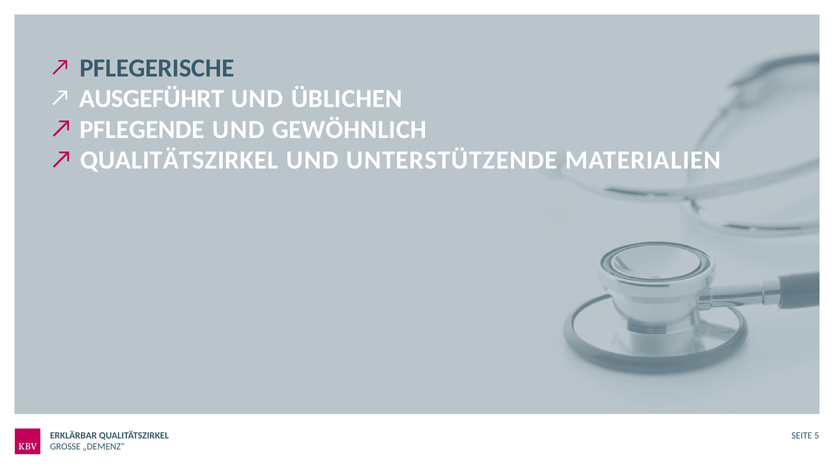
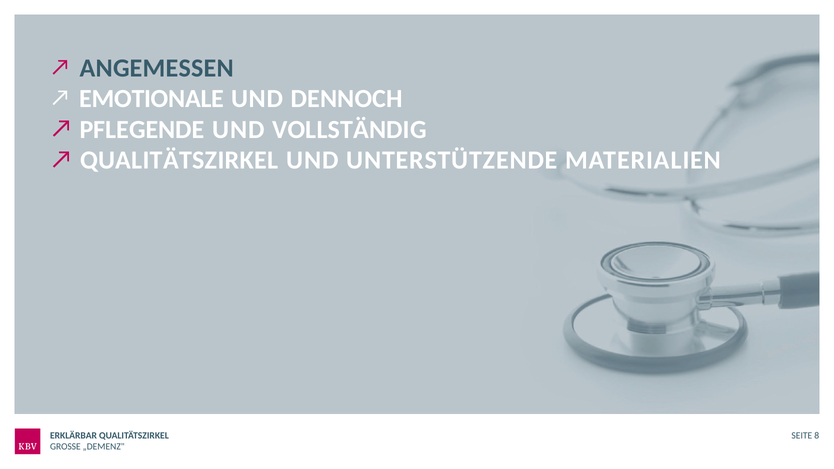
PFLEGERISCHE: PFLEGERISCHE -> ANGEMESSEN (157, 68)
AUSGEFÜHRT: AUSGEFÜHRT -> EMOTIONALE (152, 99)
ÜBLICHEN: ÜBLICHEN -> DENNOCH (347, 99)
GEWÖHNLICH: GEWÖHNLICH -> VOLLSTÄNDIG (349, 130)
5: 5 -> 8 (817, 436)
